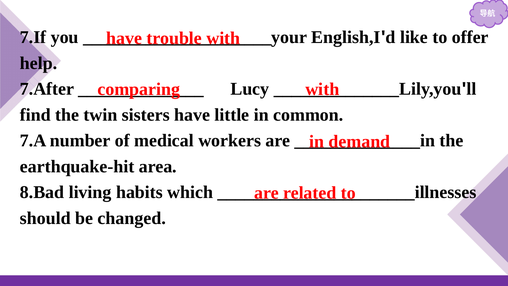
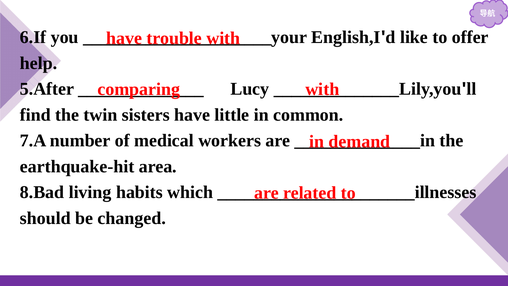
7.If: 7.If -> 6.If (33, 37)
7.After: 7.After -> 5.After (47, 89)
